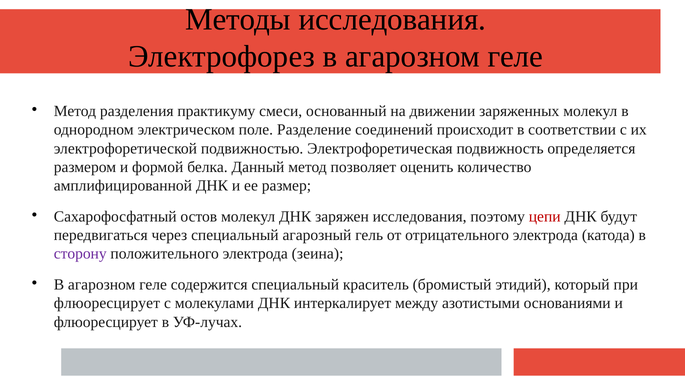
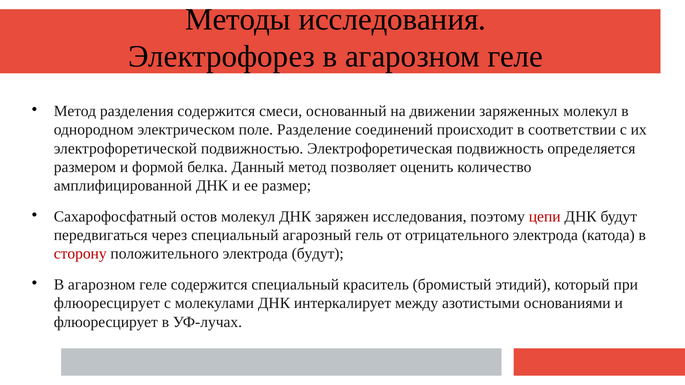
разделения практикуму: практикуму -> содержится (216, 111)
сторону colour: purple -> red (80, 254)
электрода зеина: зеина -> будут (318, 254)
